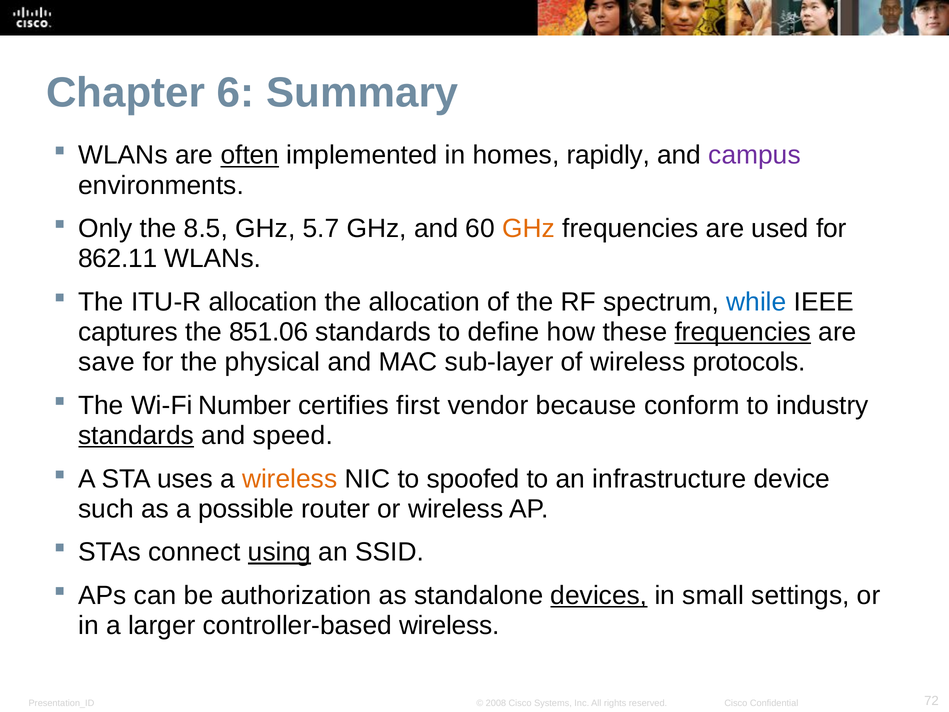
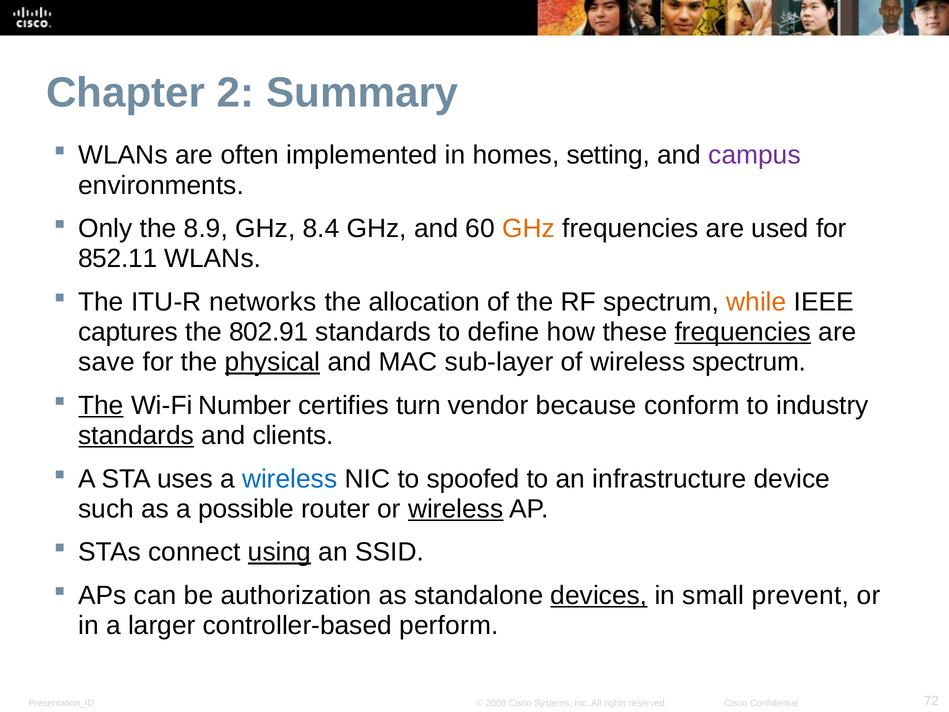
6: 6 -> 2 (236, 93)
often underline: present -> none (250, 155)
rapidly: rapidly -> setting (608, 155)
8.5: 8.5 -> 8.9 (206, 229)
5.7: 5.7 -> 8.4 (321, 229)
862.11: 862.11 -> 852.11 (118, 259)
ITU-R allocation: allocation -> networks (263, 302)
while colour: blue -> orange (756, 302)
851.06: 851.06 -> 802.91 (269, 332)
physical underline: none -> present (273, 362)
wireless protocols: protocols -> spectrum (749, 362)
The underline: none -> present (101, 405)
first: first -> turn (418, 405)
speed: speed -> clients (293, 435)
wireless colour: orange -> blue (290, 479)
wireless underline: none -> present (456, 509)
settings: settings -> prevent (800, 595)
controller-based wireless: wireless -> perform (449, 625)
